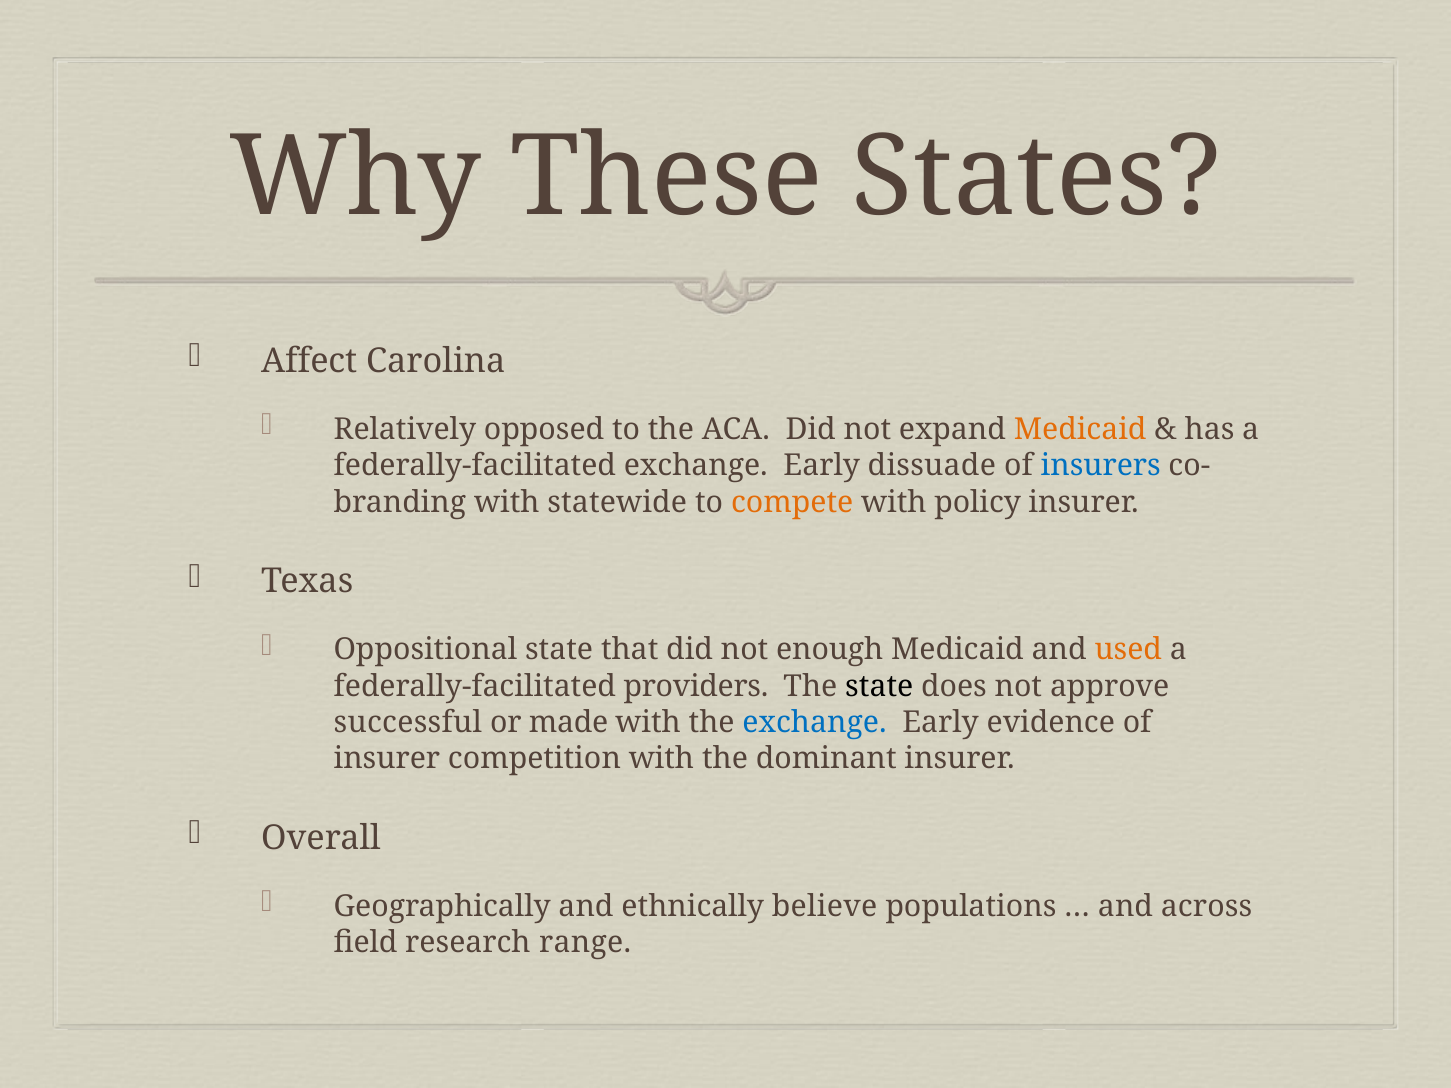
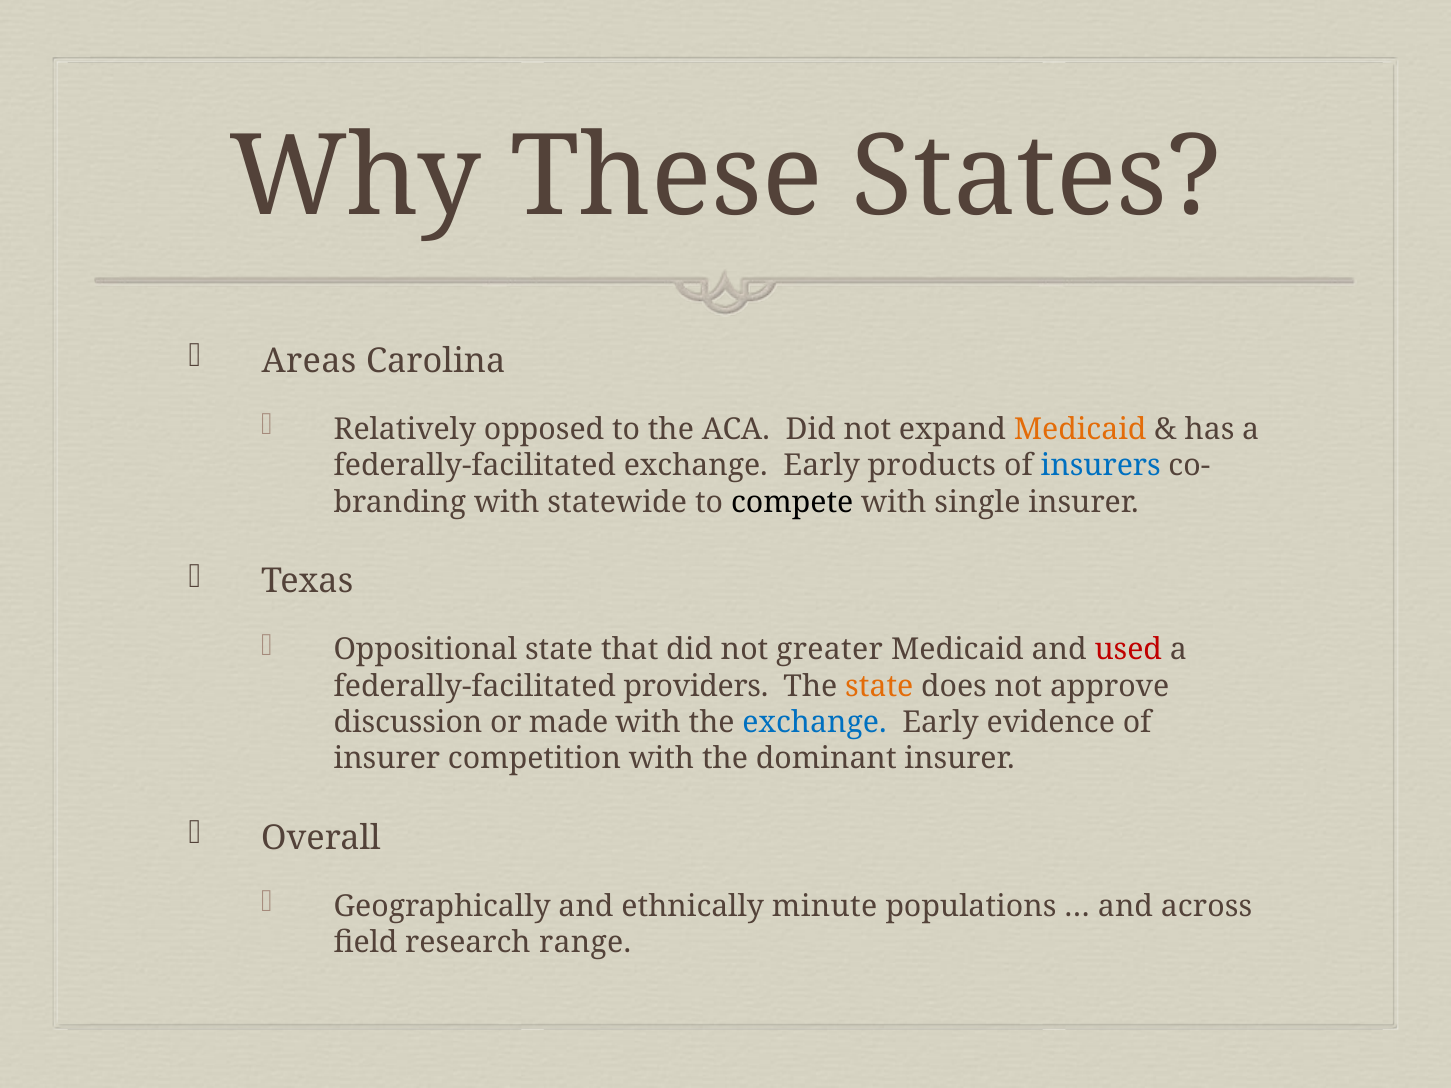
Affect: Affect -> Areas (309, 361)
dissuade: dissuade -> products (932, 466)
compete colour: orange -> black (792, 502)
policy: policy -> single (977, 502)
enough: enough -> greater (829, 650)
used colour: orange -> red (1128, 650)
state colour: black -> orange (879, 686)
successful: successful -> discussion (408, 723)
believe: believe -> minute (825, 907)
